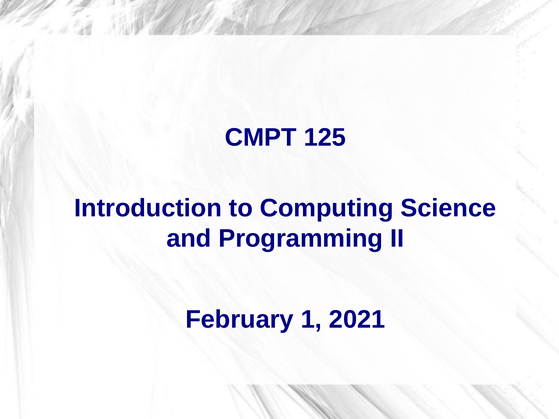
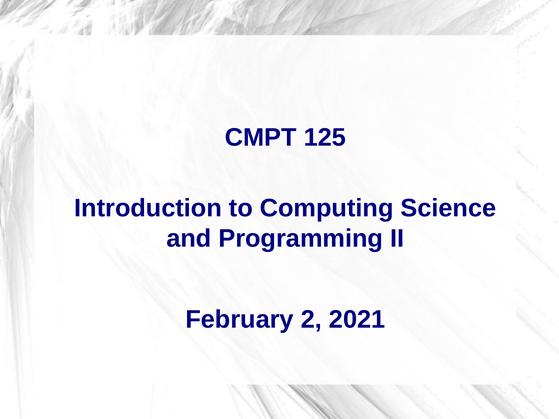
1: 1 -> 2 (311, 320)
